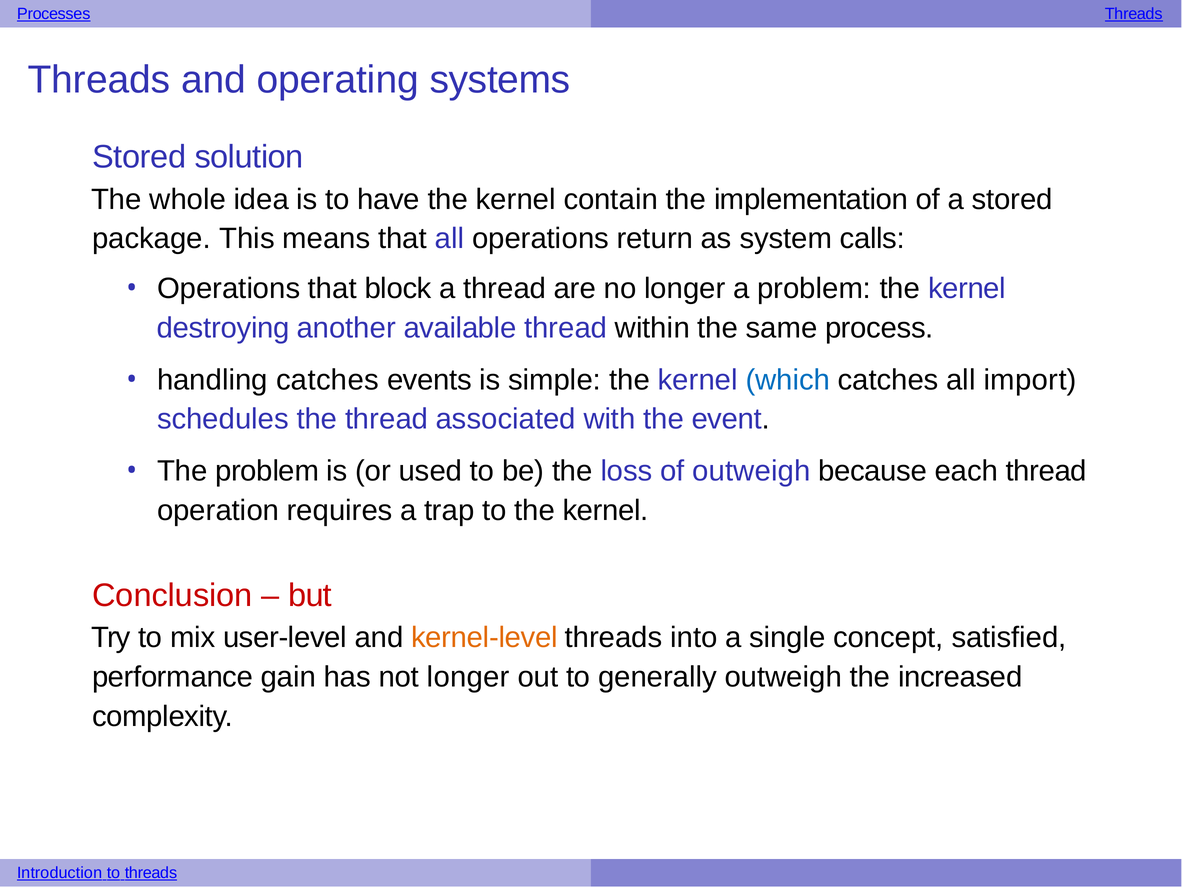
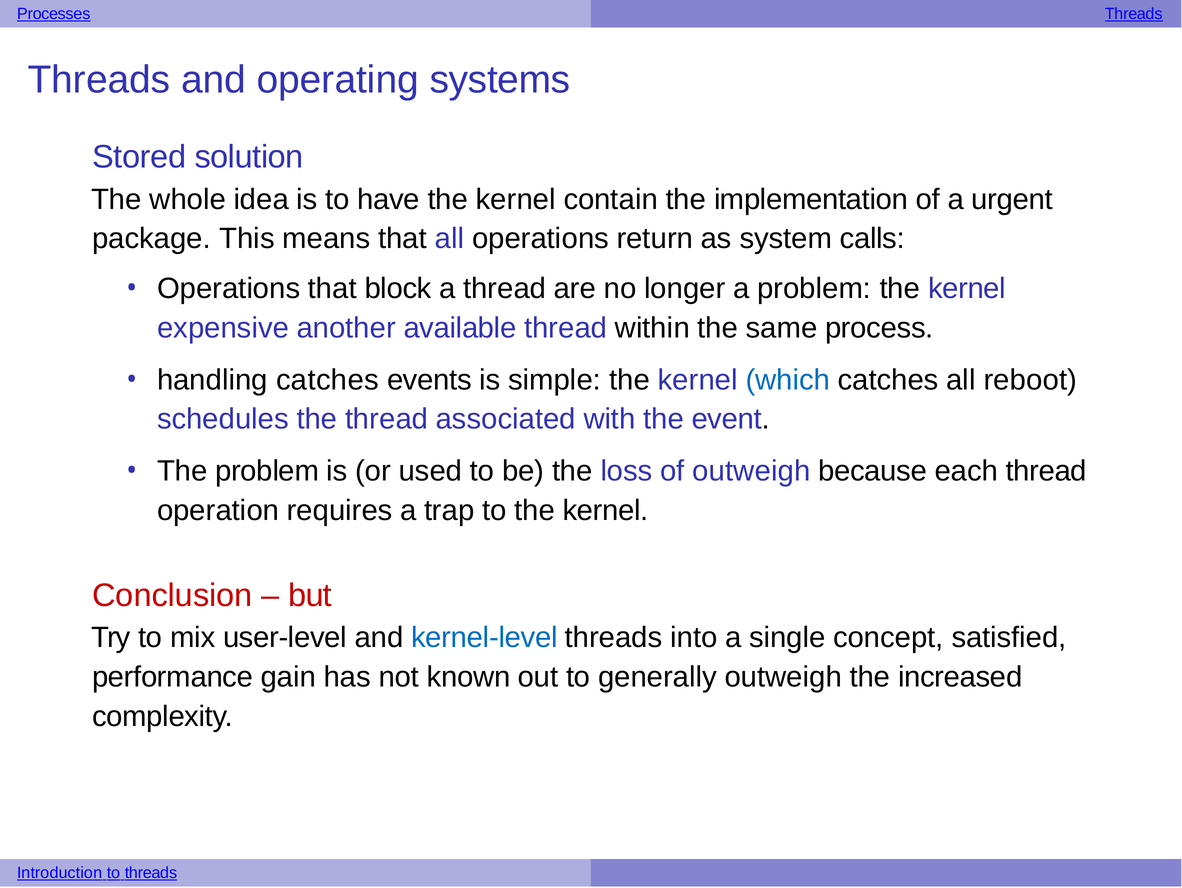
a stored: stored -> urgent (1012, 199)
destroying: destroying -> expensive (223, 328)
import: import -> reboot (1030, 380)
kernel-level colour: orange -> blue (484, 637)
not longer: longer -> known (469, 677)
